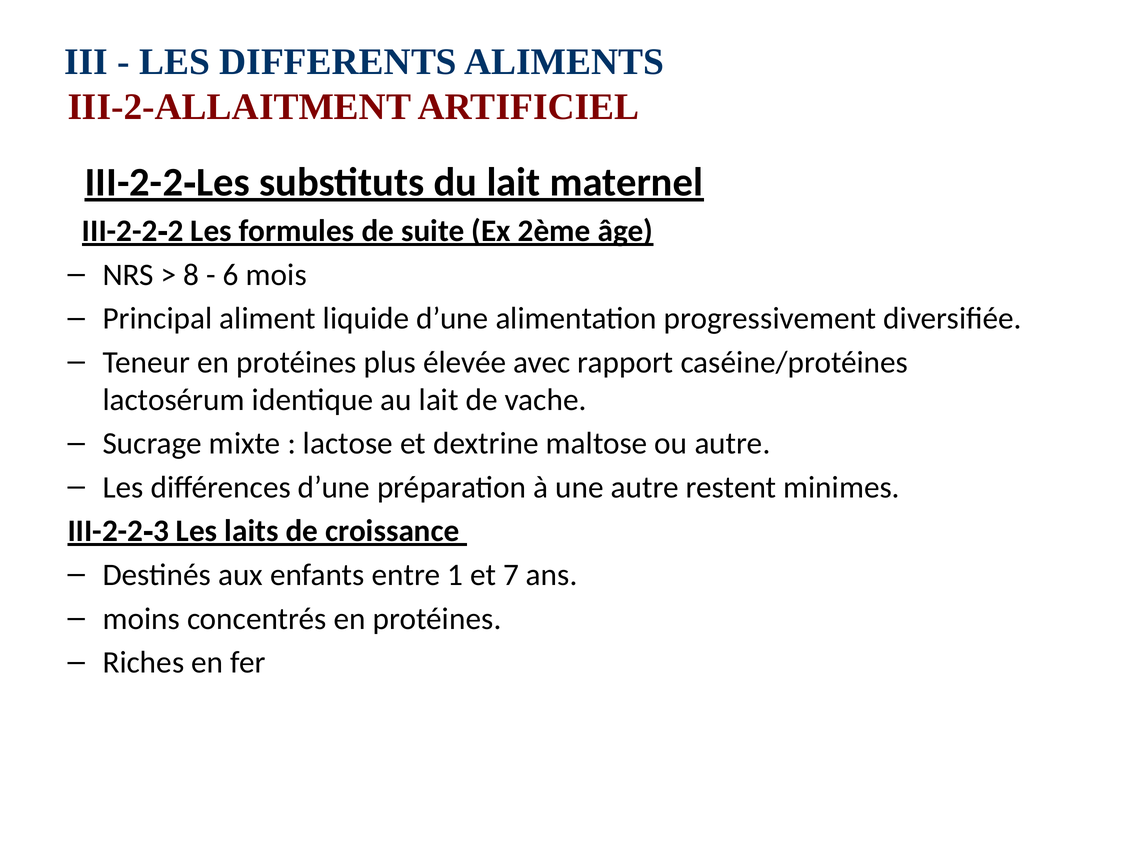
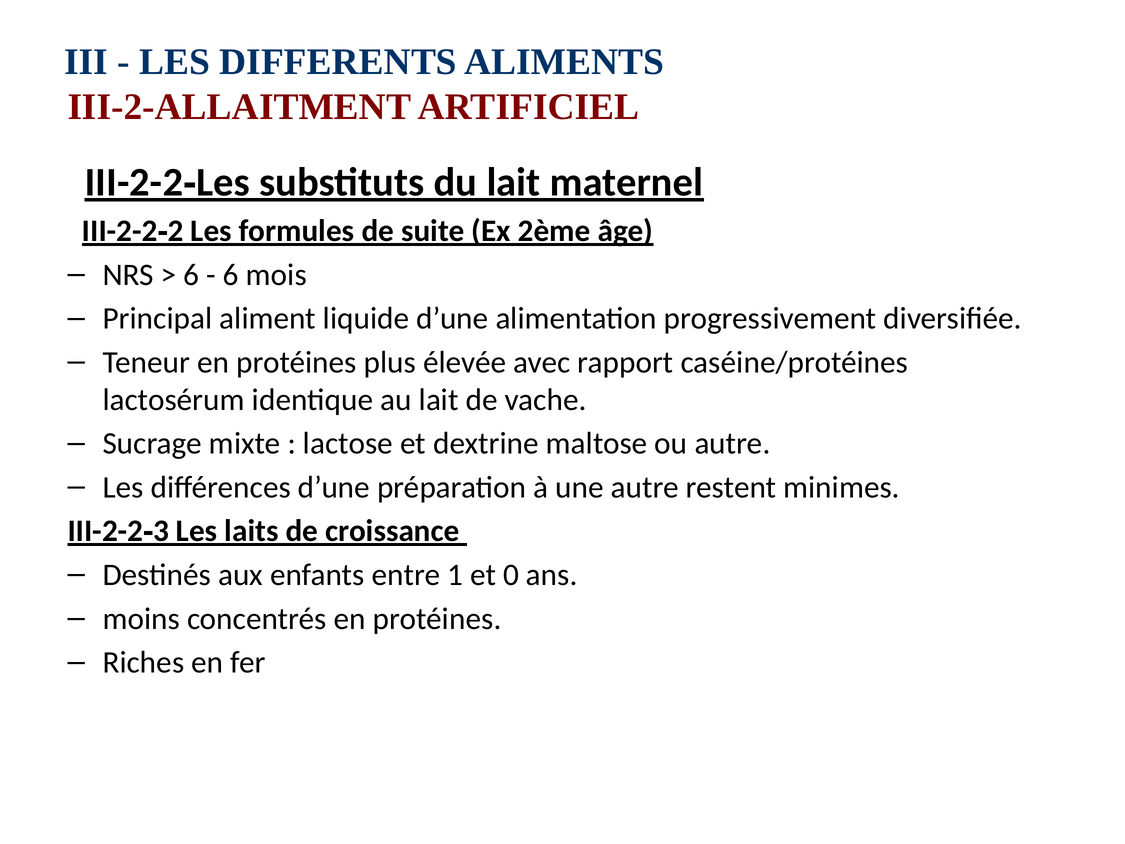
8: 8 -> 6 (191, 275)
7: 7 -> 0 (511, 575)
